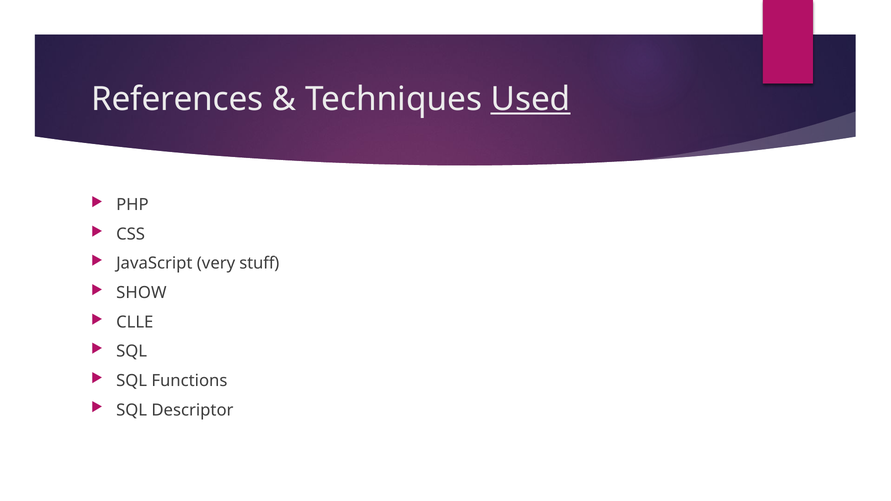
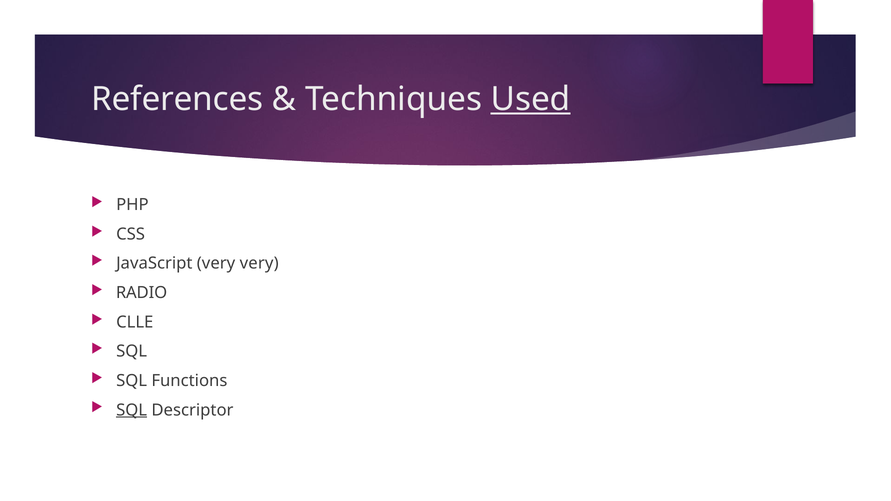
very stuff: stuff -> very (259, 263)
SHOW: SHOW -> RADIO (142, 293)
SQL underline: none -> present (132, 410)
